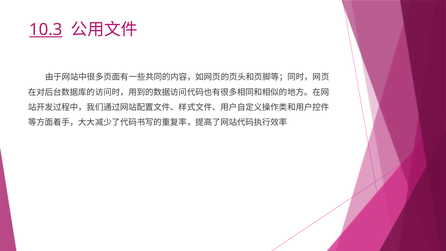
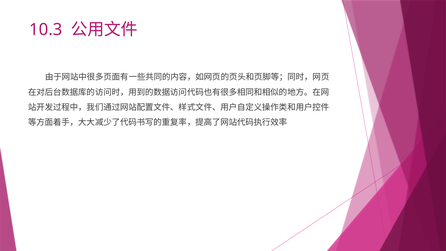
10.3 underline: present -> none (46, 30)
